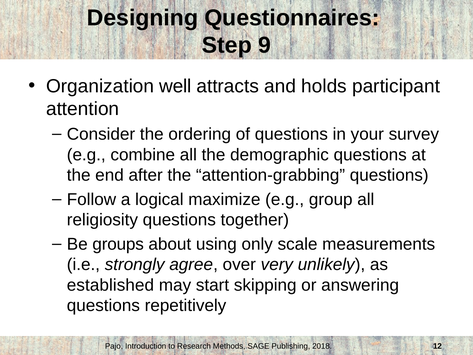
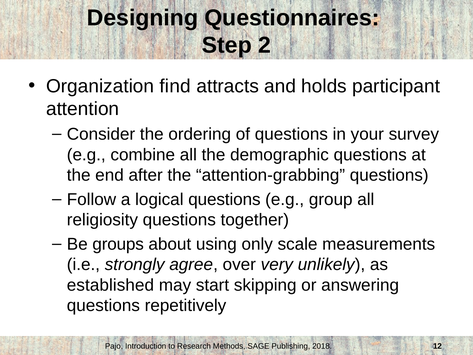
9: 9 -> 2 (265, 45)
well: well -> find (175, 86)
logical maximize: maximize -> questions (224, 199)
